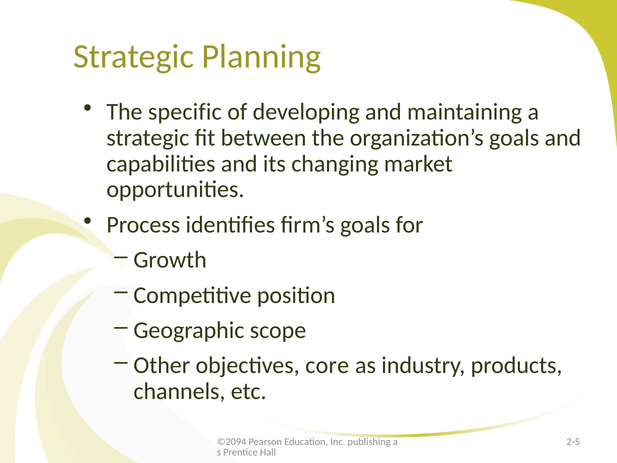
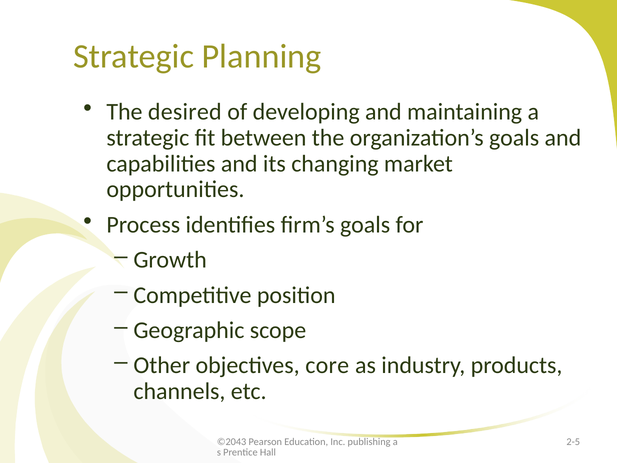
specific: specific -> desired (185, 112)
©2094: ©2094 -> ©2043 (232, 442)
